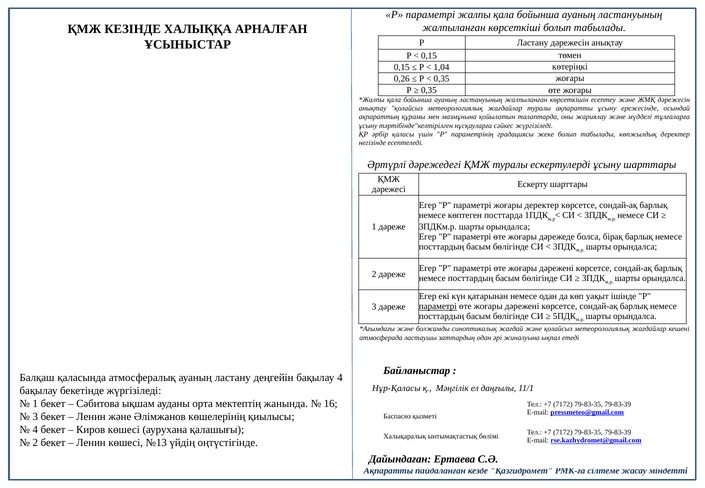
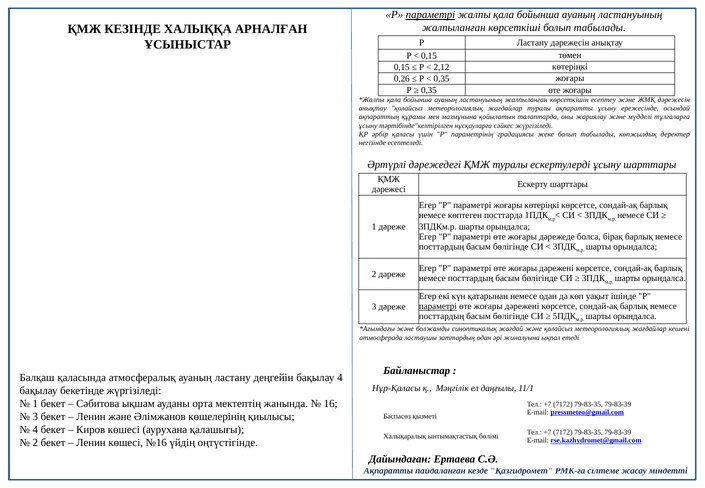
параметрі underline: none -> present (430, 15)
1,04: 1,04 -> 2,12 (441, 67)
жоғары деректер: деректер -> көтеріңкі (542, 205)
№13: №13 -> №16 (156, 443)
